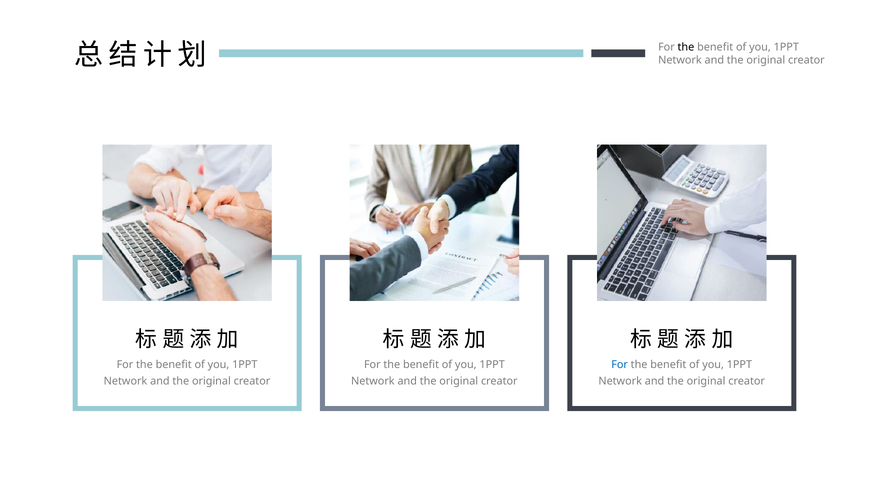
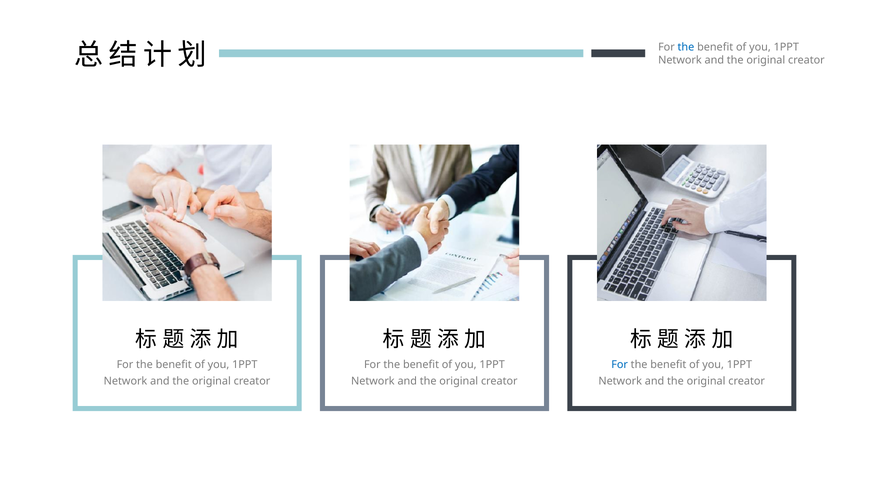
the colour: black -> blue (686, 47)
